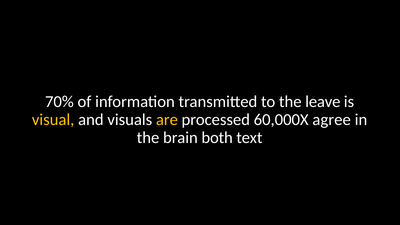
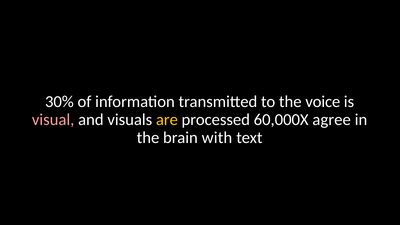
70%: 70% -> 30% (59, 102)
leave: leave -> voice (323, 102)
visual colour: yellow -> pink (53, 120)
both: both -> with (217, 138)
